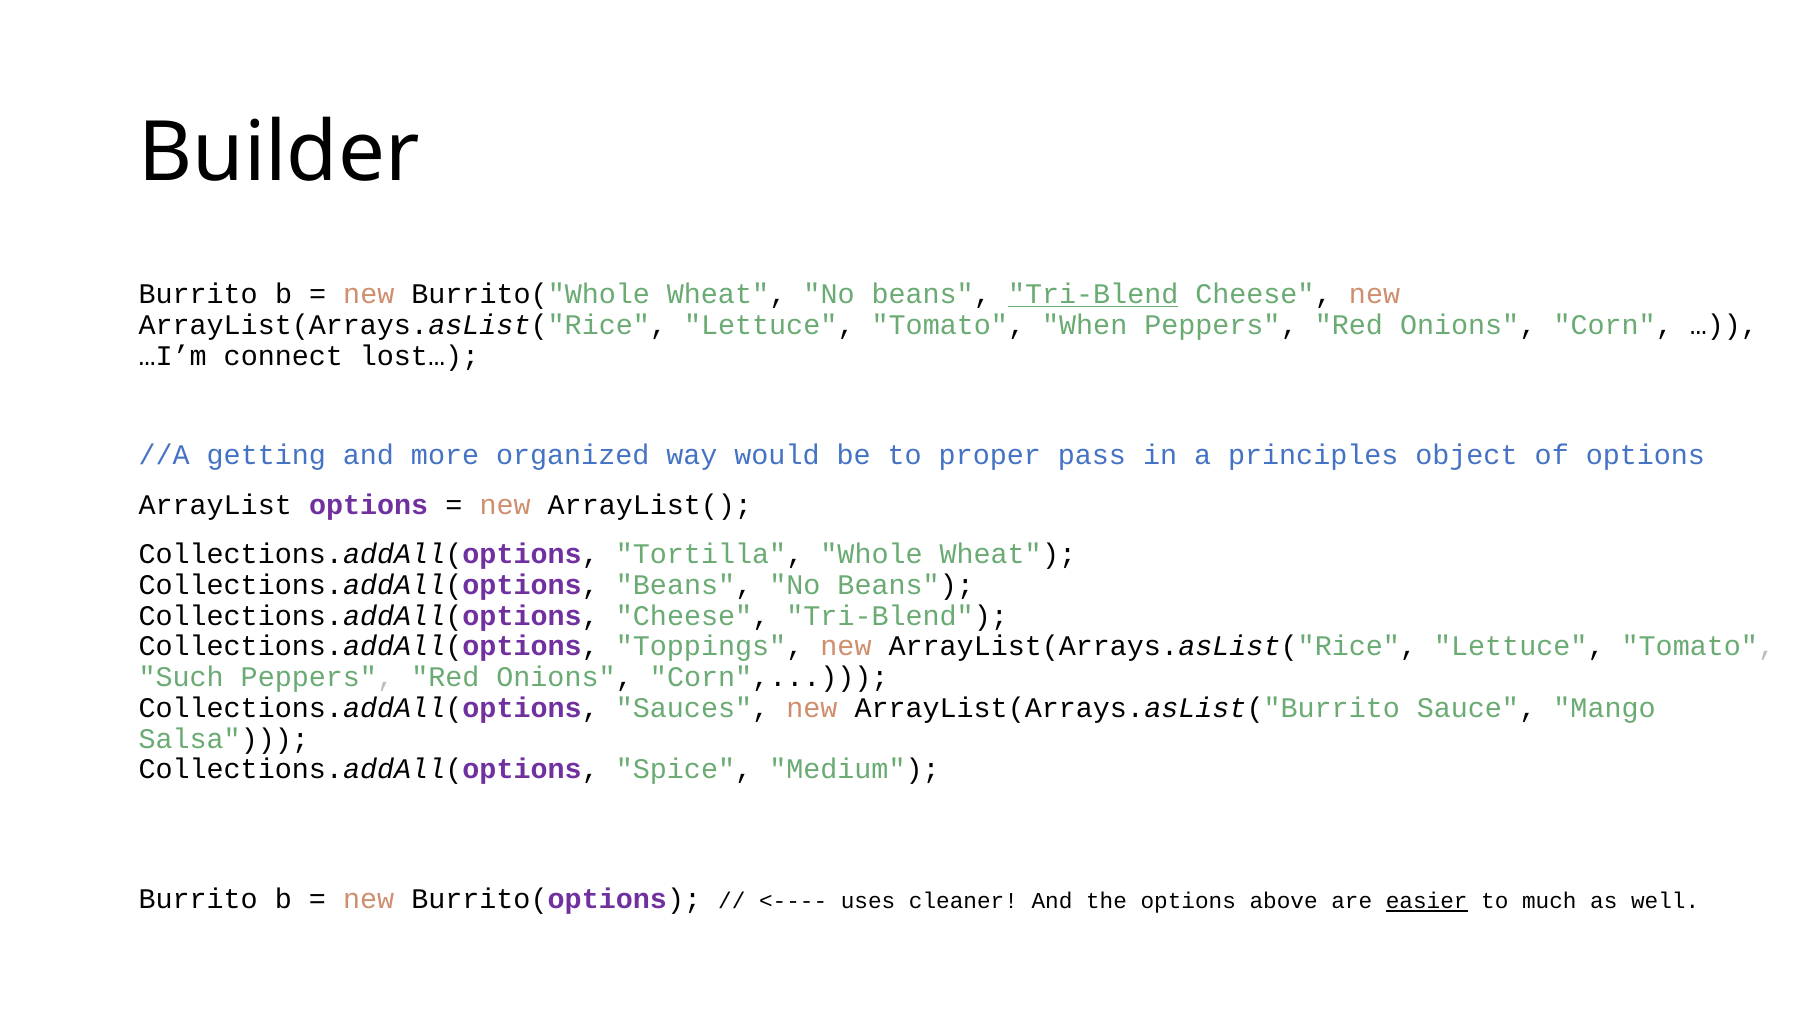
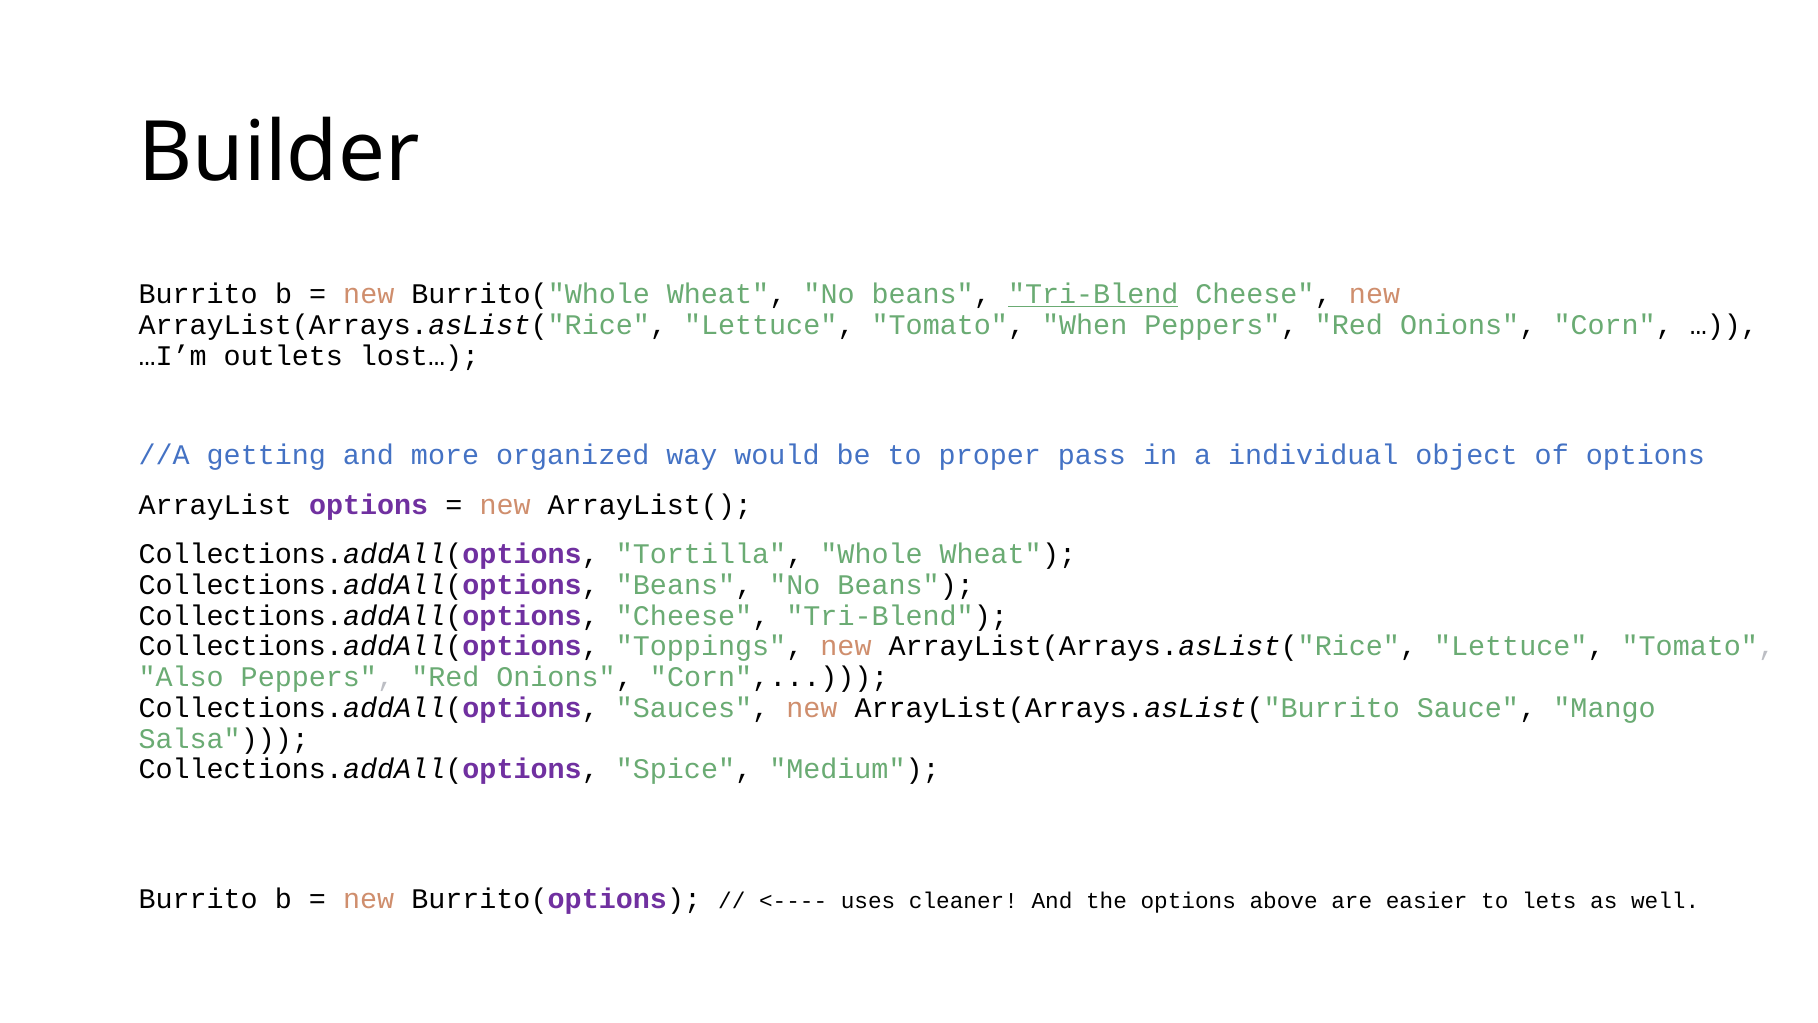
connect: connect -> outlets (283, 356)
principles: principles -> individual (1313, 455)
Such: Such -> Also (181, 677)
easier underline: present -> none (1427, 901)
much: much -> lets (1549, 901)
